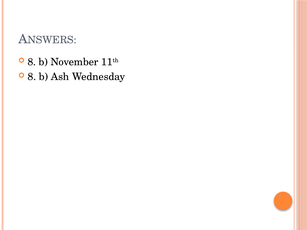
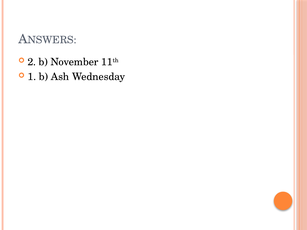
8: 8 -> 2 (32, 62)
8: 8 -> 1 (32, 77)
